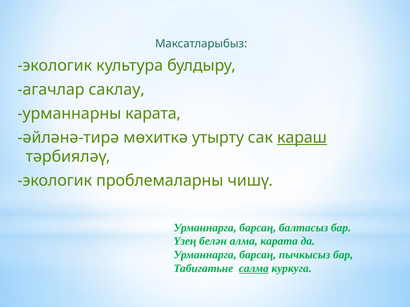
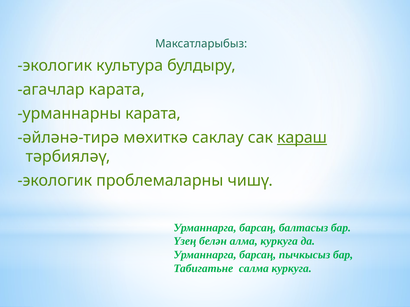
агачлар саклау: саклау -> карата (117, 90)
утырту: утырту -> саклау (218, 138)
алма карата: карата -> куркуга (279, 242)
салма underline: present -> none (254, 269)
